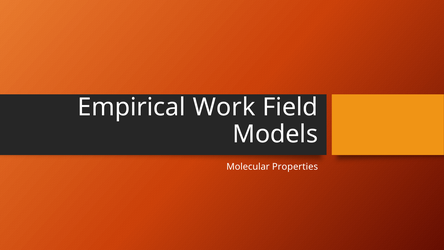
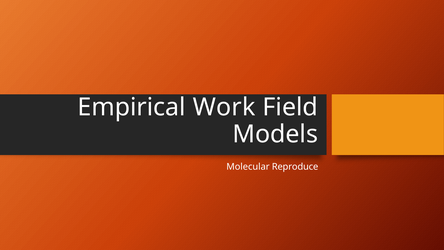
Properties: Properties -> Reproduce (295, 167)
